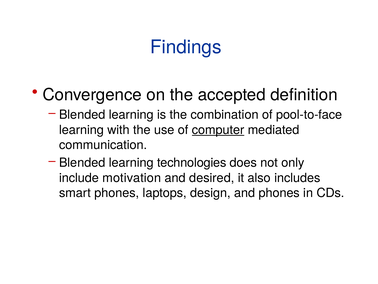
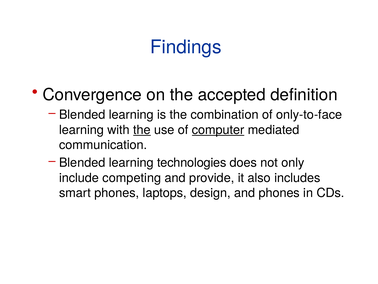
pool-to-face: pool-to-face -> only-to-face (309, 115)
the underline: none -> present (142, 130)
motivation: motivation -> competing (132, 178)
desired: desired -> provide (212, 178)
